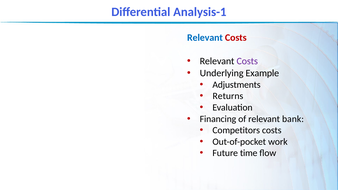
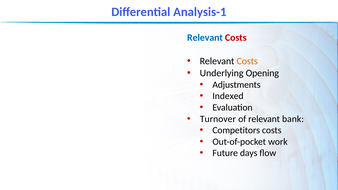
Costs colour: purple -> orange (247, 61)
Example: Example -> Opening (262, 73)
Returns: Returns -> Indexed (228, 96)
Financing: Financing -> Turnover (218, 119)
time: time -> days (249, 153)
